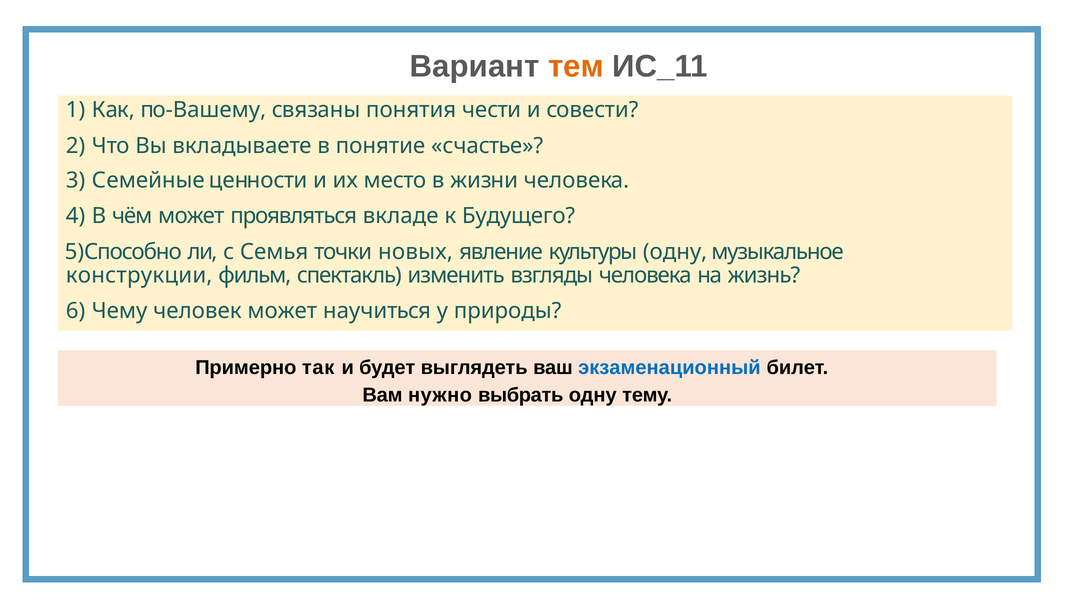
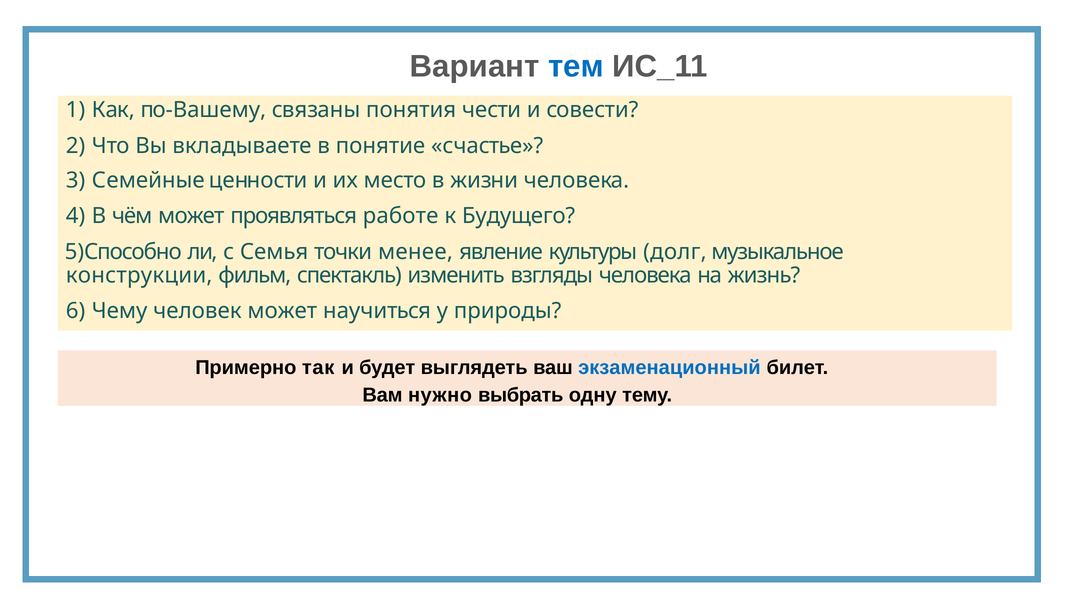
тем colour: orange -> blue (576, 66)
вкладе: вкладе -> работе (401, 216)
новых: новых -> менее (415, 252)
культуры одну: одну -> долг (675, 252)
